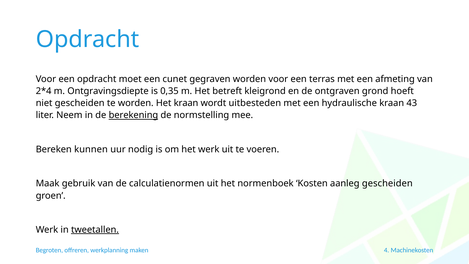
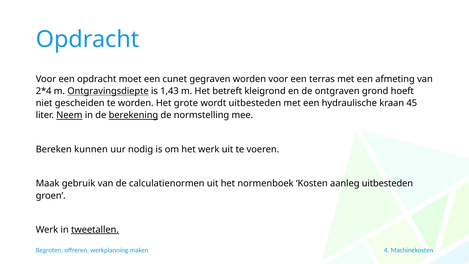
Ontgravingsdiepte underline: none -> present (108, 91)
0,35: 0,35 -> 1,43 (169, 91)
Het kraan: kraan -> grote (186, 103)
43: 43 -> 45 (412, 103)
Neem underline: none -> present (69, 115)
aanleg gescheiden: gescheiden -> uitbesteden (387, 183)
